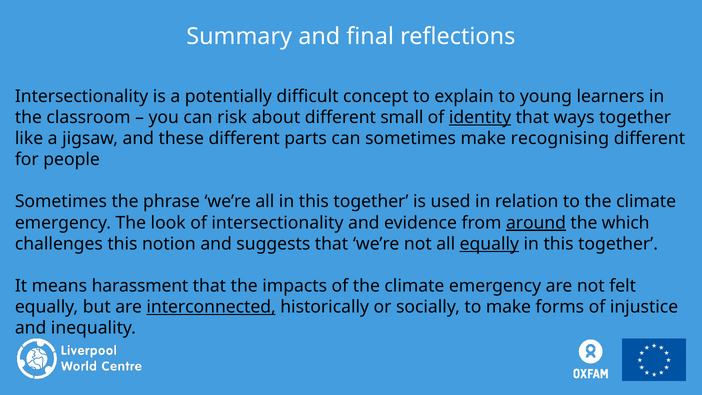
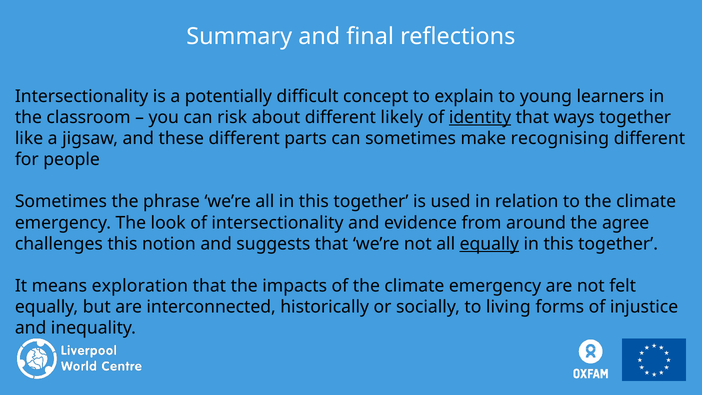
small: small -> likely (402, 117)
around underline: present -> none (536, 223)
which: which -> agree (626, 223)
harassment: harassment -> exploration (140, 286)
interconnected underline: present -> none (211, 307)
to make: make -> living (508, 307)
